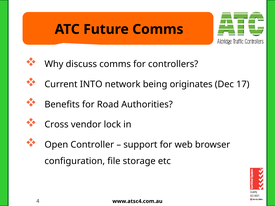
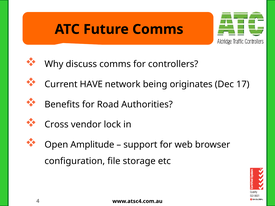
INTO: INTO -> HAVE (91, 84)
Controller: Controller -> Amplitude (92, 145)
